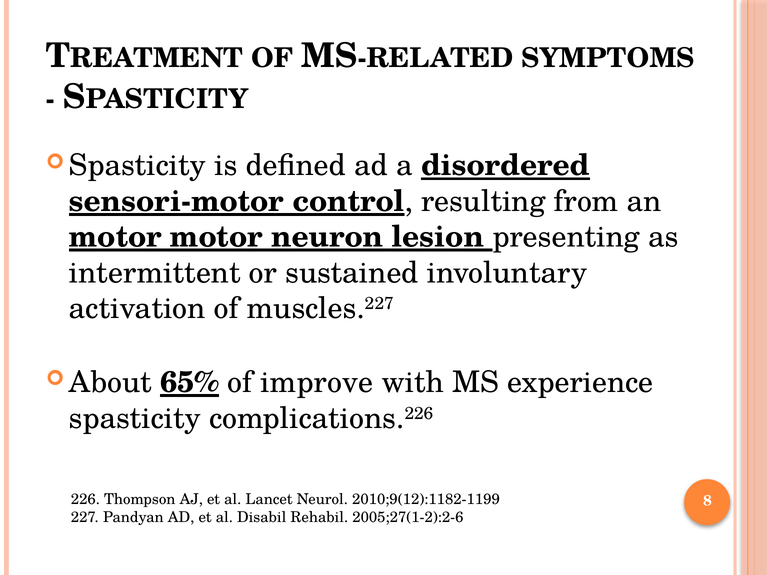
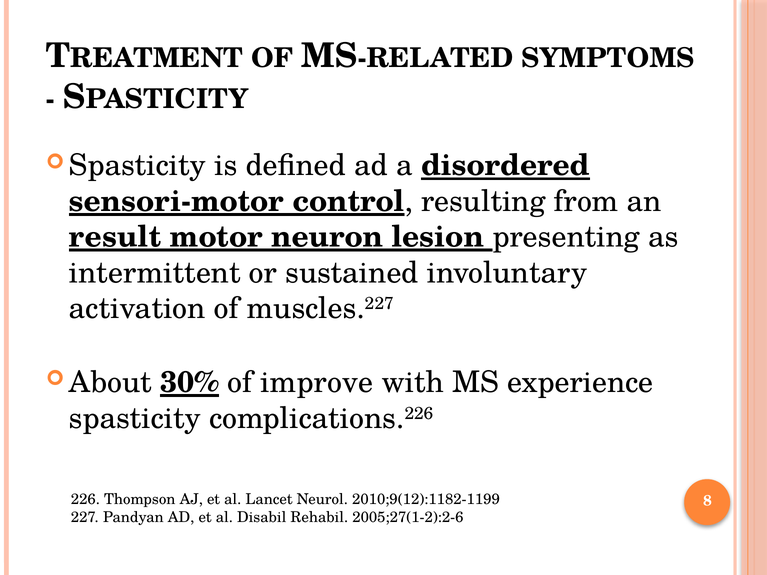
motor: motor -> result (115, 237)
65%: 65% -> 30% (190, 383)
